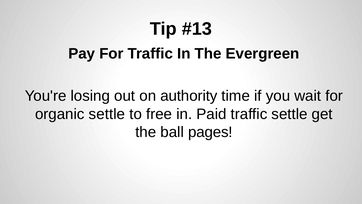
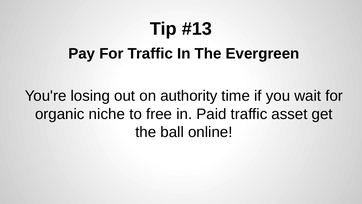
organic settle: settle -> niche (107, 114)
traffic settle: settle -> asset (289, 114)
pages: pages -> online (210, 132)
